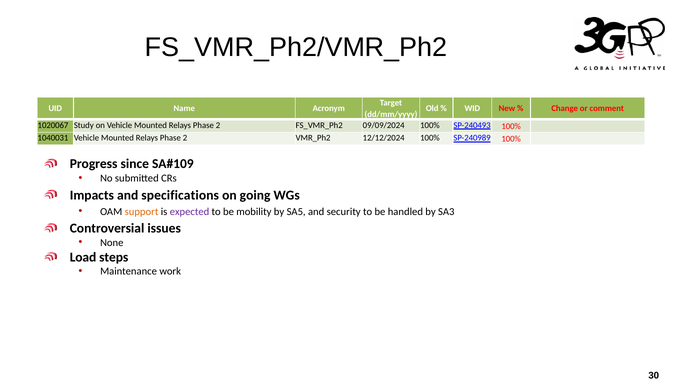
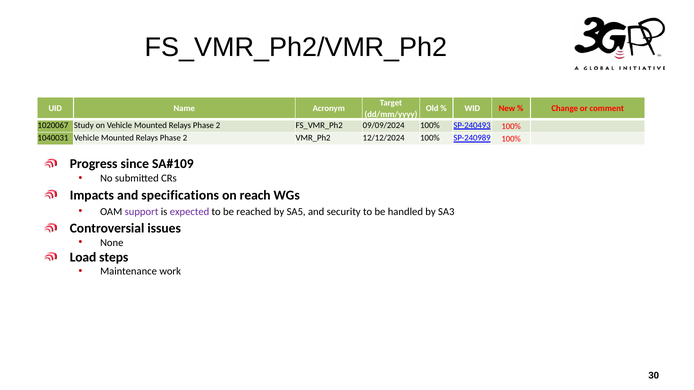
going: going -> reach (255, 195)
support colour: orange -> purple (142, 212)
mobility: mobility -> reached (254, 212)
